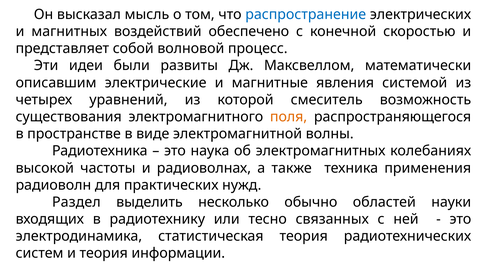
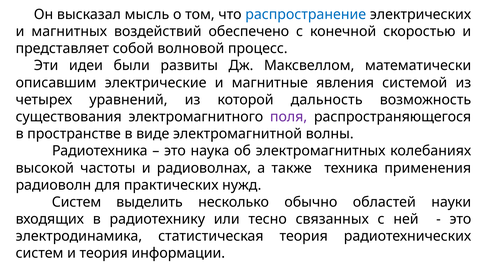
смеситель: смеситель -> дальность (327, 100)
поля colour: orange -> purple (289, 117)
Раздел: Раздел -> Систем (76, 202)
